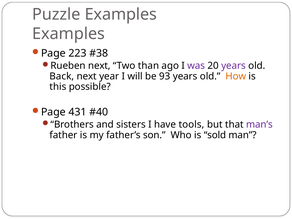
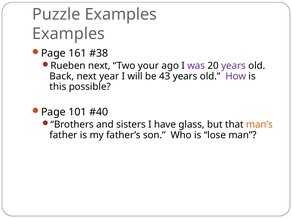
223: 223 -> 161 (78, 53)
than: than -> your (148, 66)
93: 93 -> 43 (165, 76)
How colour: orange -> purple (236, 76)
431: 431 -> 101 (78, 112)
tools: tools -> glass (192, 125)
man’s colour: purple -> orange (259, 125)
sold: sold -> lose (215, 135)
